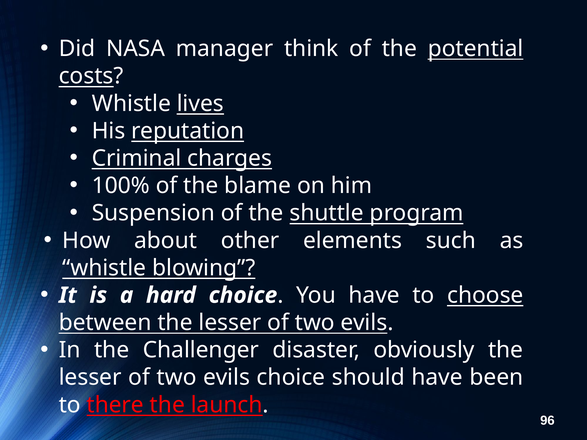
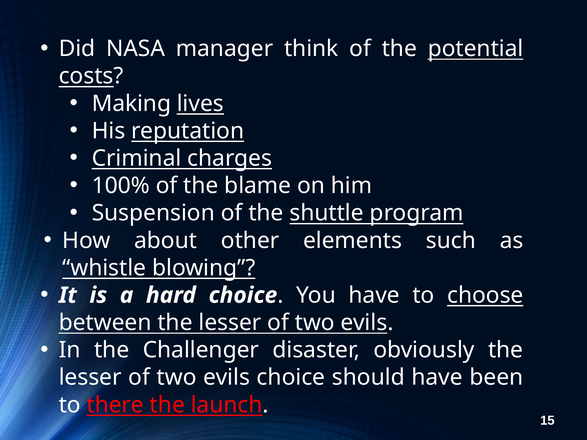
Whistle: Whistle -> Making (131, 104)
96: 96 -> 15 (547, 421)
